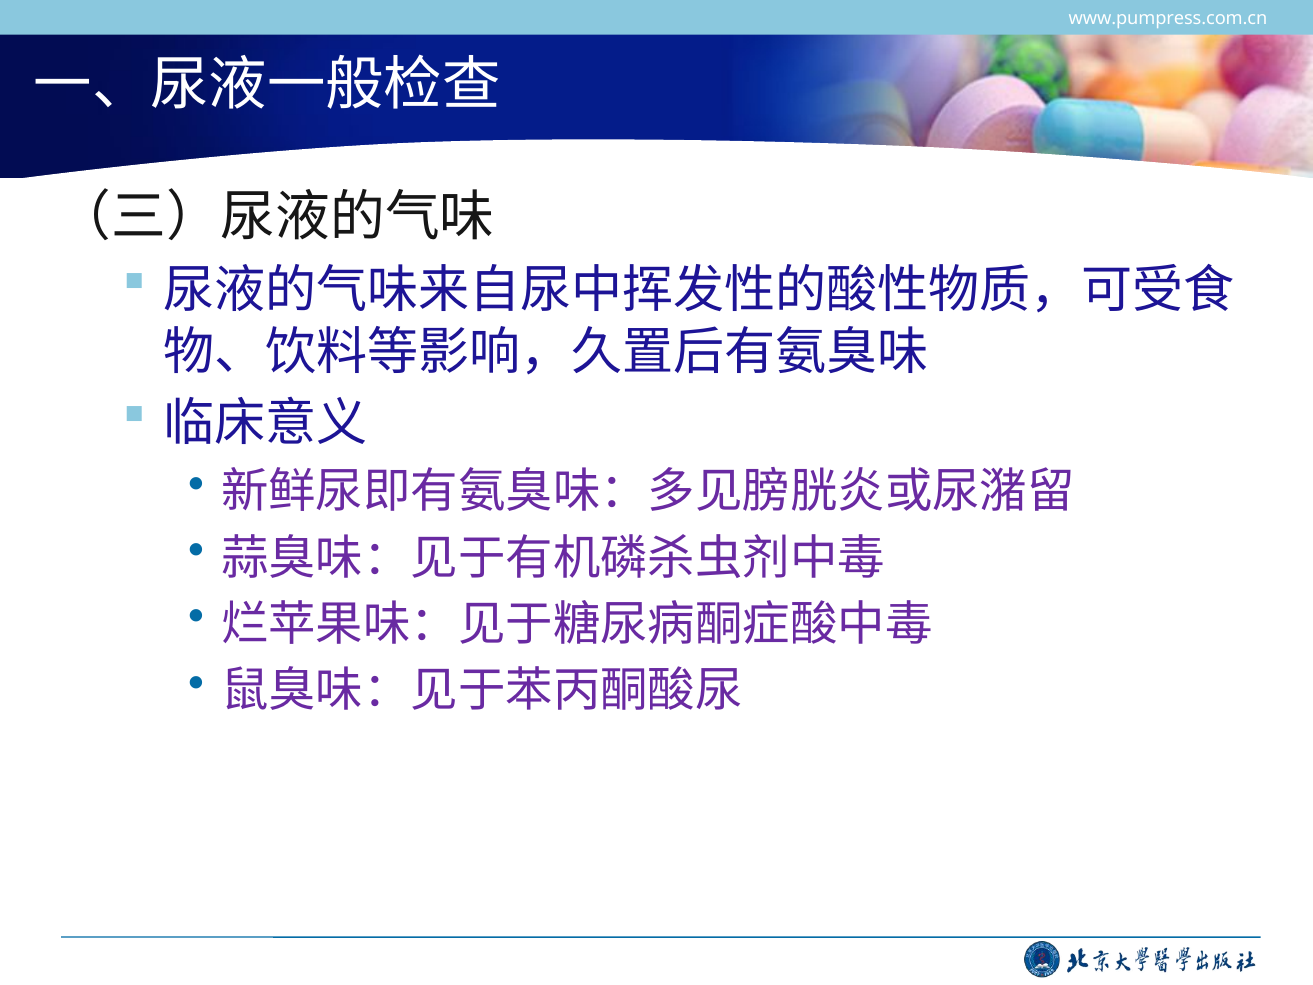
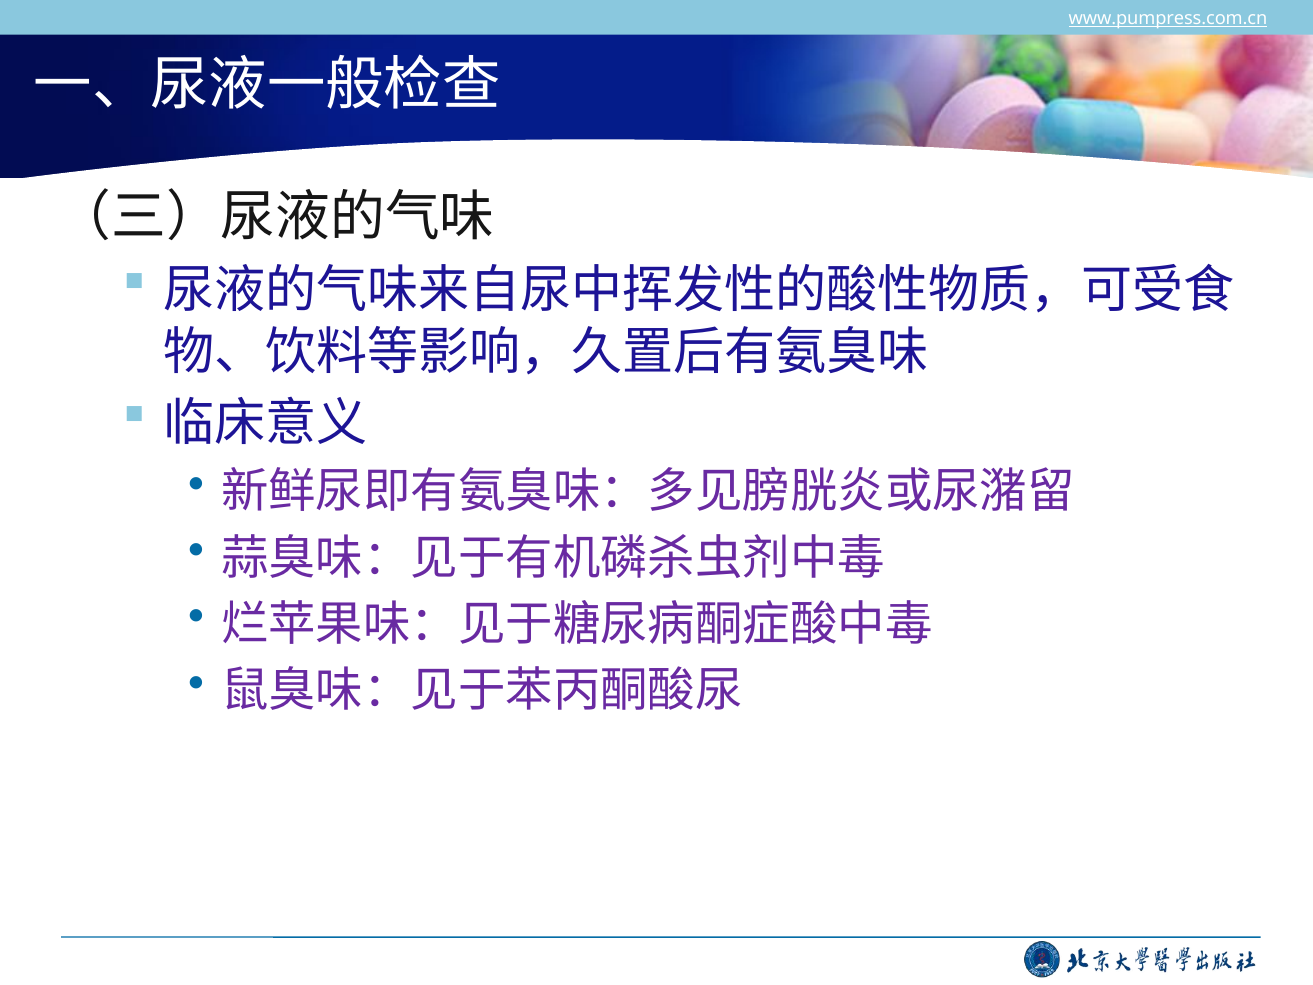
www.pumpress.com.cn underline: none -> present (1168, 19)
